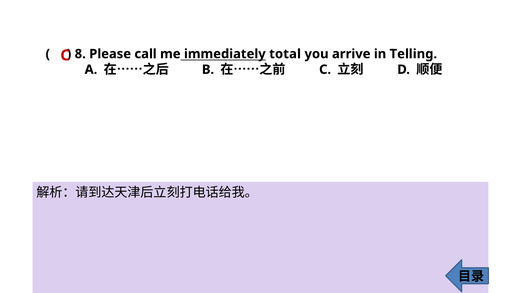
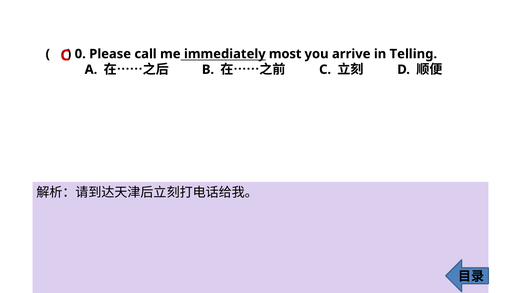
8: 8 -> 0 (80, 54)
total: total -> most (285, 54)
